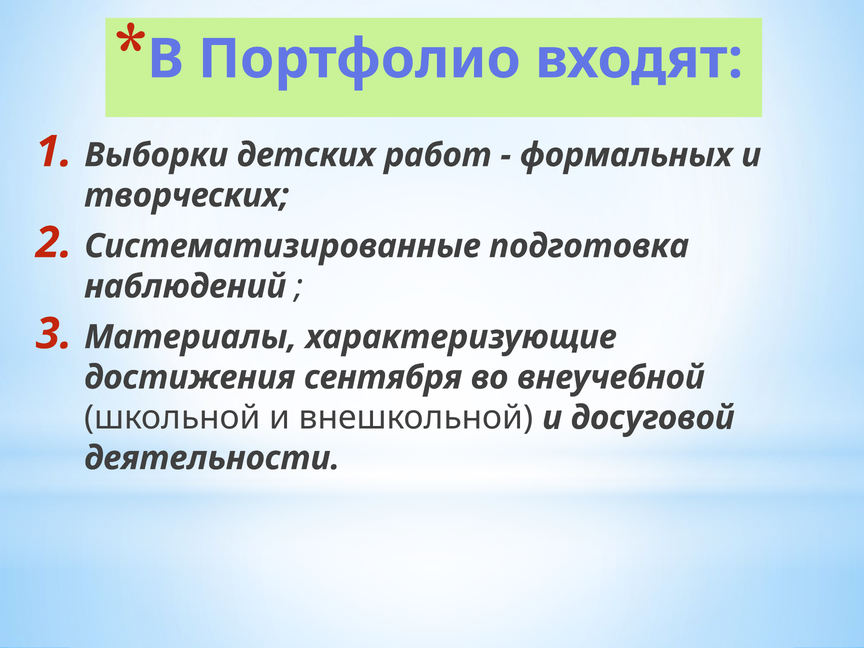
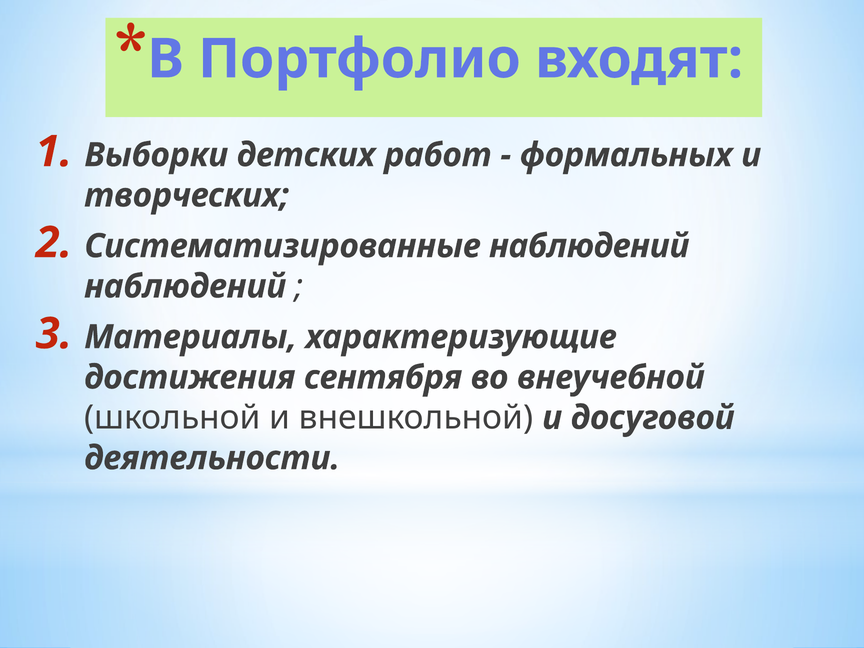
Систематизированные подготовка: подготовка -> наблюдений (589, 246)
